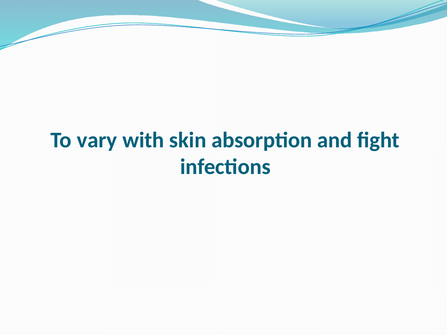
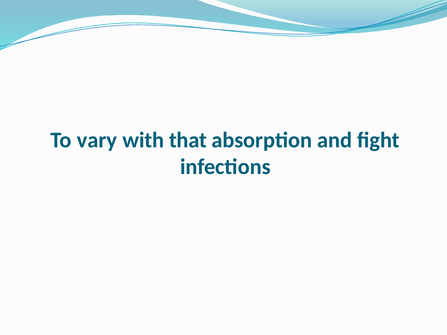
skin: skin -> that (188, 140)
